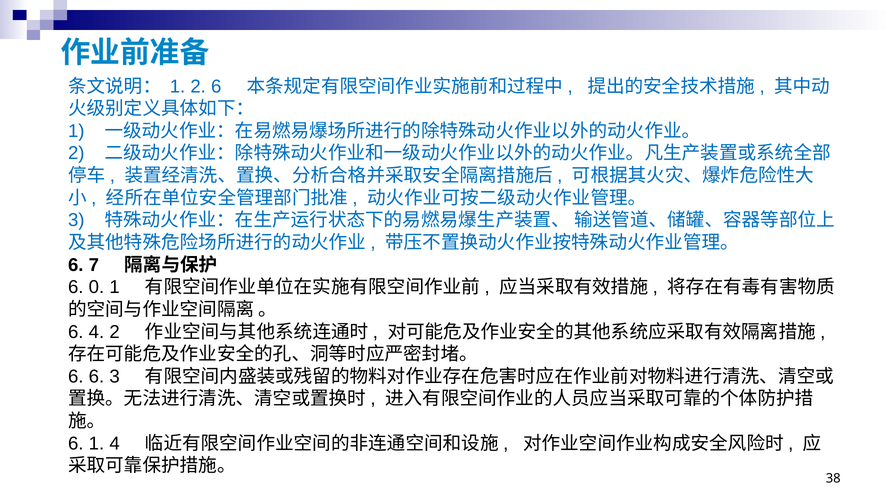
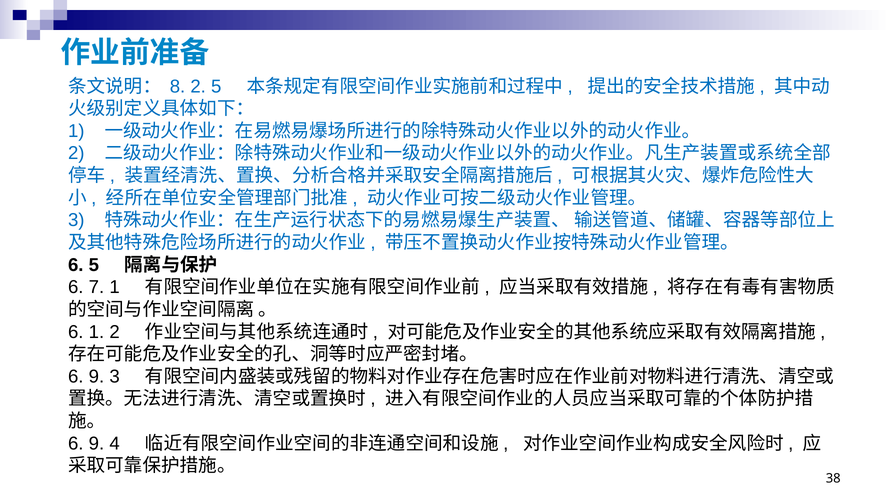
1: 1 -> 8 (177, 86)
2 6: 6 -> 5 (216, 86)
6 7: 7 -> 5 (94, 265)
0: 0 -> 7 (96, 287)
6 4: 4 -> 1 (96, 332)
6: 6 -> 9 (96, 376)
1: 1 -> 9 (96, 443)
